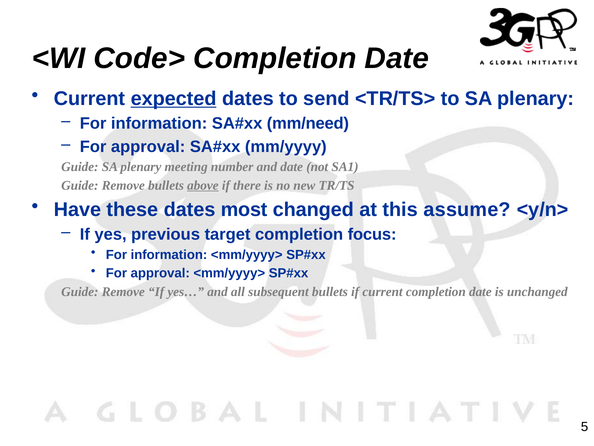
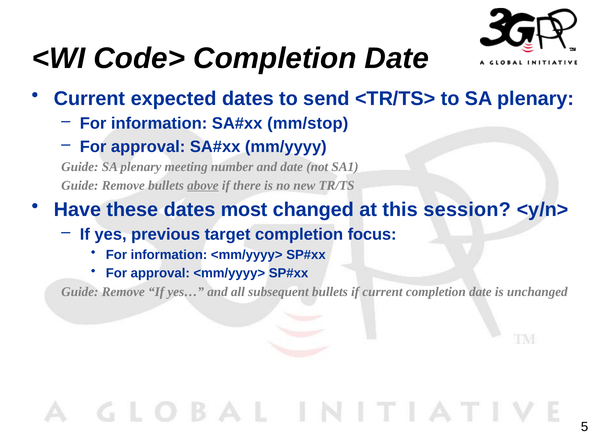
expected underline: present -> none (174, 99)
mm/need: mm/need -> mm/stop (308, 123)
assume: assume -> session (467, 209)
